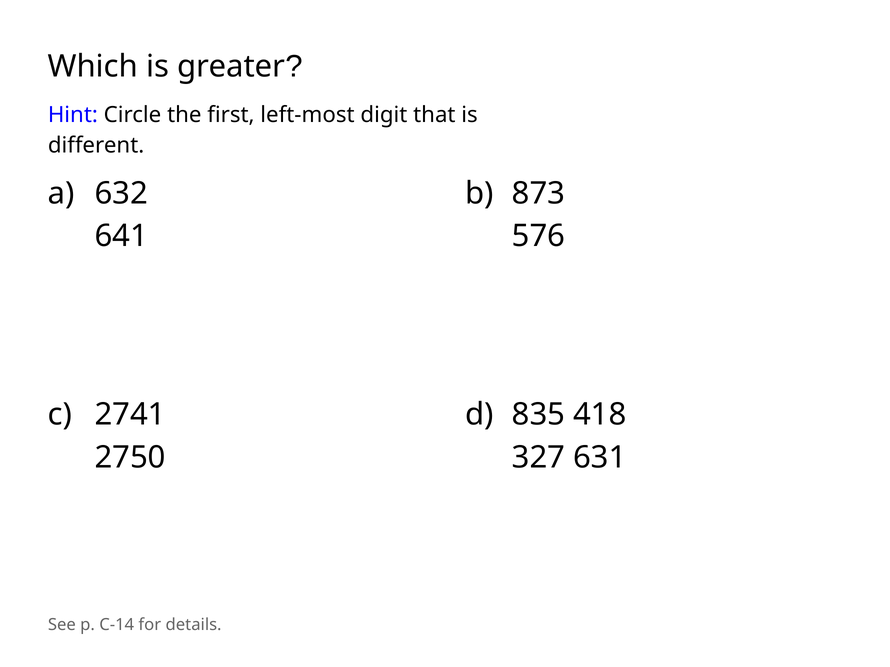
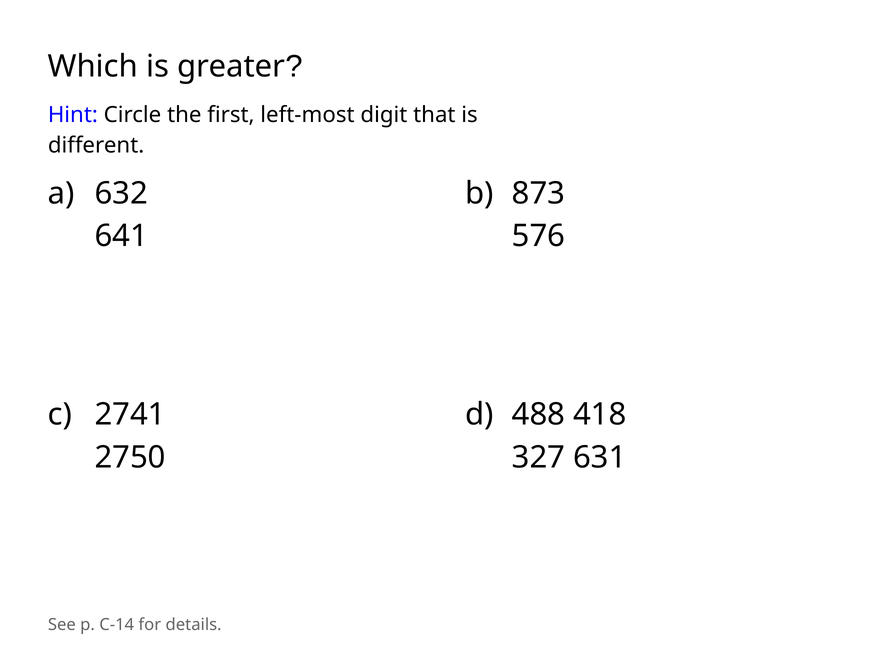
835: 835 -> 488 (539, 415)
